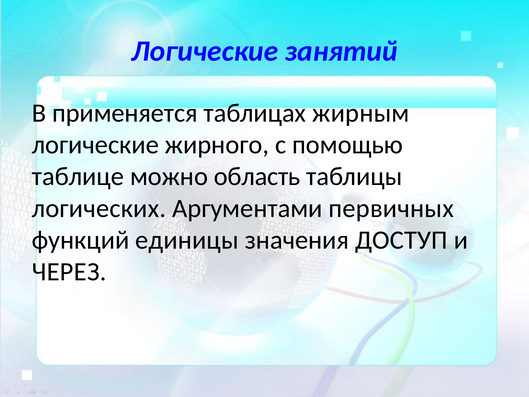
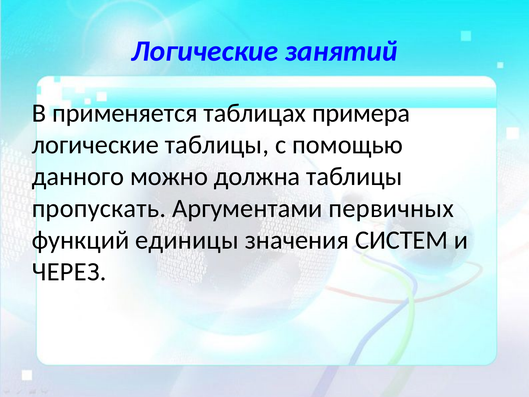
жирным: жирным -> примера (361, 113)
логические жирного: жирного -> таблицы (217, 145)
таблице: таблице -> данного (78, 176)
область: область -> должна (257, 176)
логических: логических -> пропускать (99, 208)
ДОСТУП: ДОСТУП -> СИСТЕМ (402, 240)
